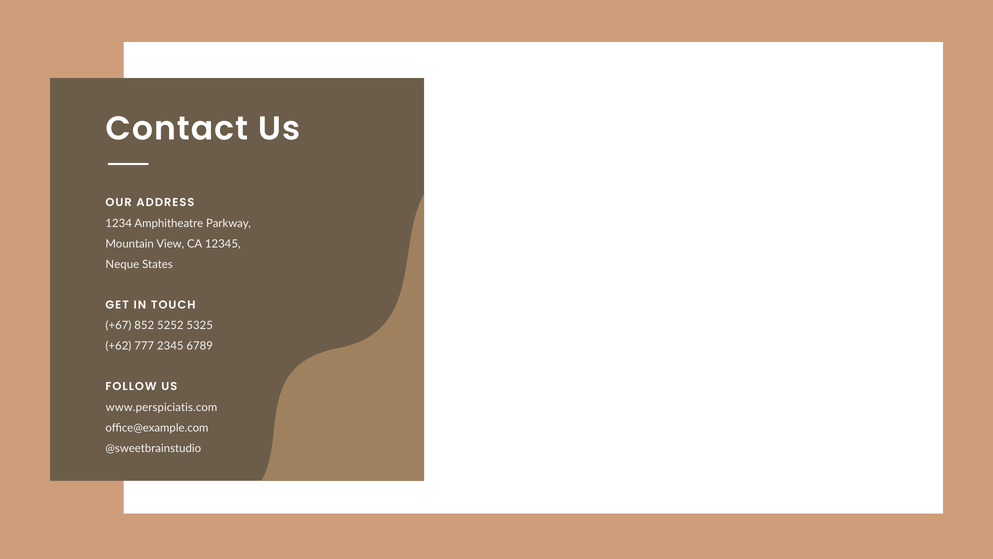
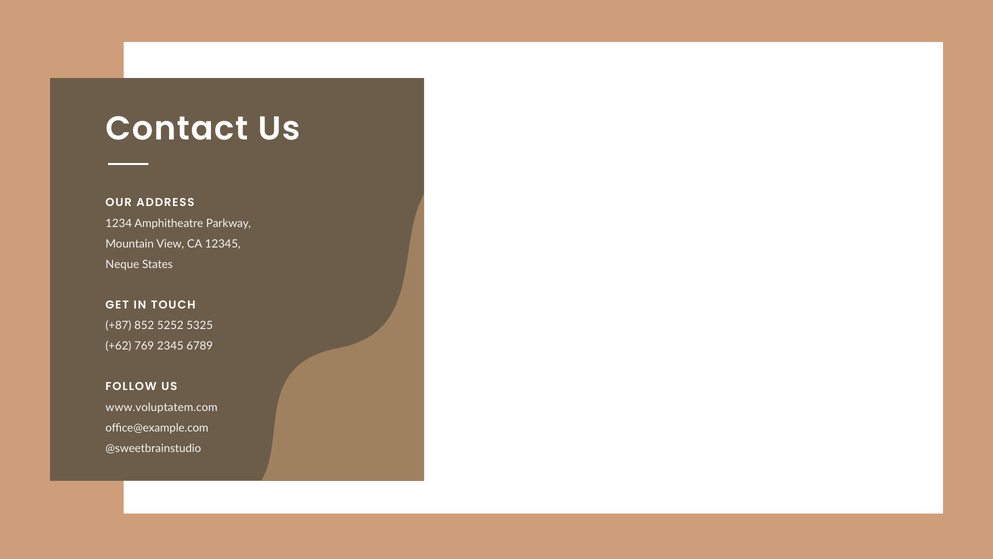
+67: +67 -> +87 (118, 325)
777: 777 -> 769 (144, 346)
www.perspiciatis.com: www.perspiciatis.com -> www.voluptatem.com (162, 407)
